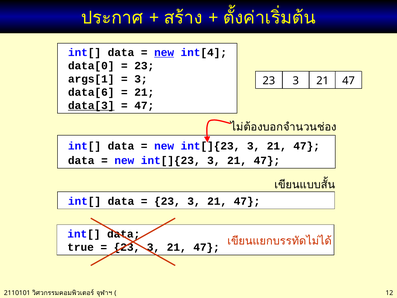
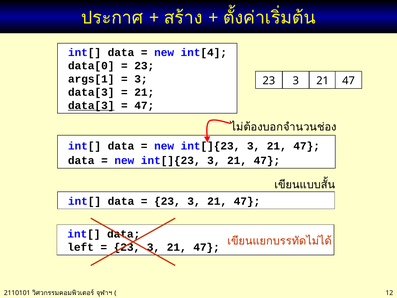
new underline: present -> none (164, 52)
data[6: data[6 -> data[3 (91, 92)
true: true -> left (81, 247)
